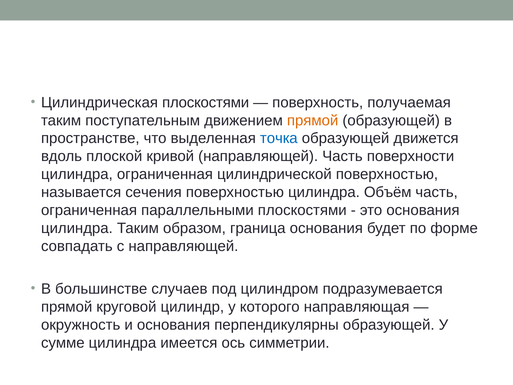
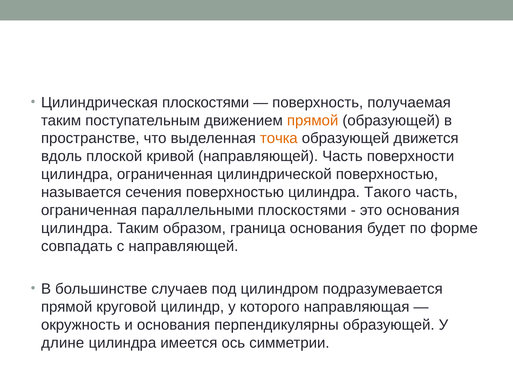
точка colour: blue -> orange (279, 138)
Объём: Объём -> Такого (388, 192)
сумме: сумме -> длине (63, 343)
